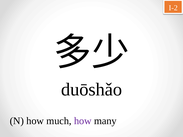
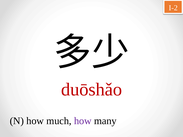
duōshǎo colour: black -> red (92, 90)
